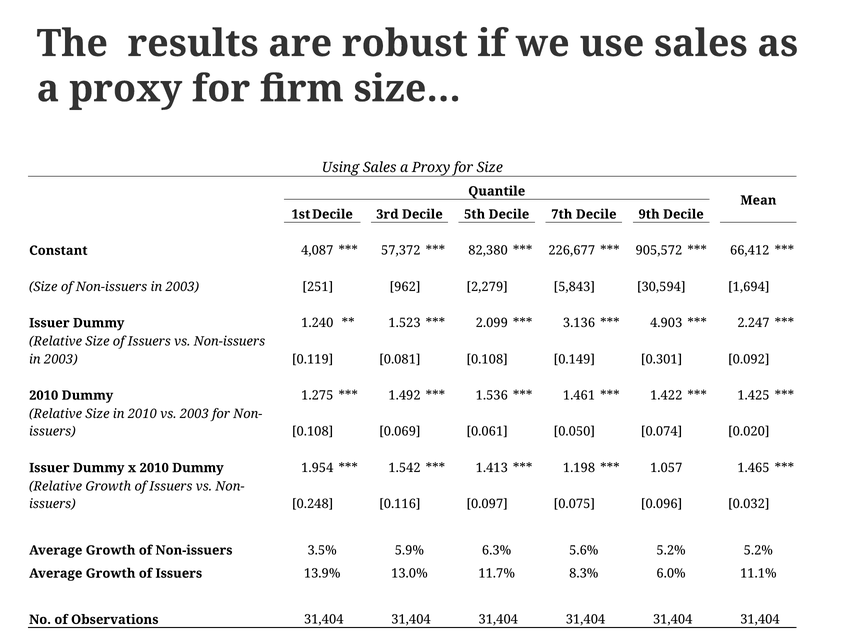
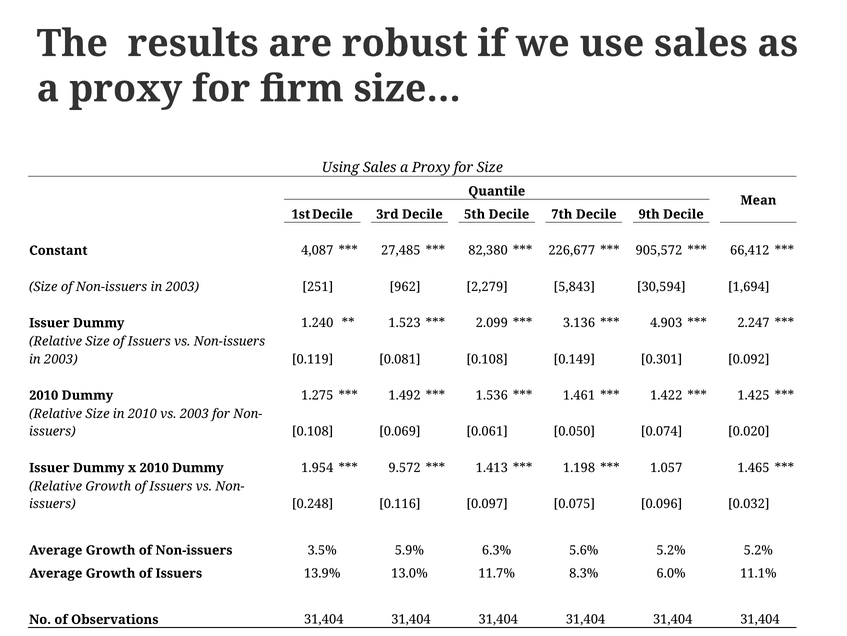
57,372: 57,372 -> 27,485 (401, 250)
1.542: 1.542 -> 9.572 (405, 467)
